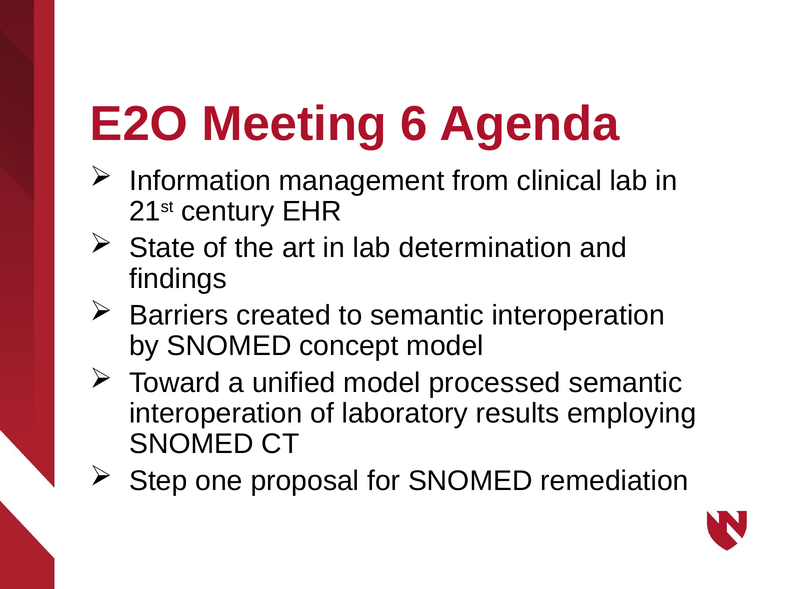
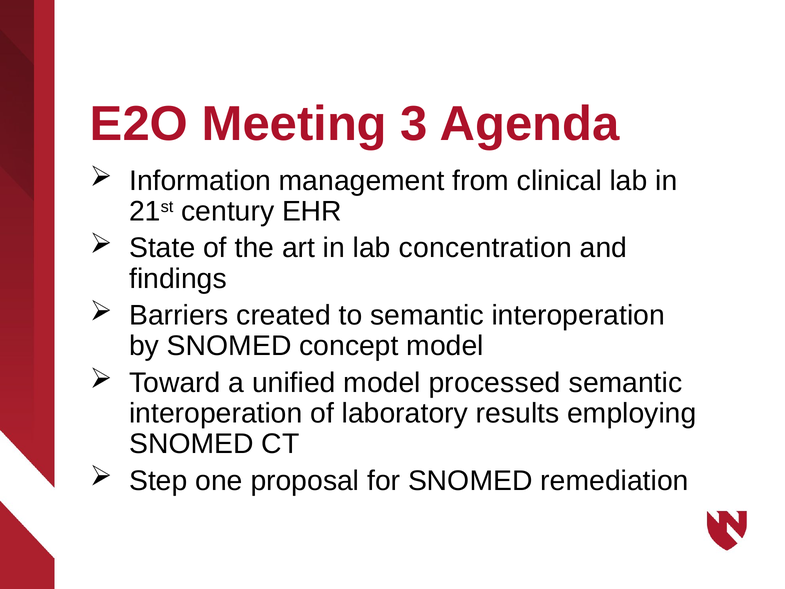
6: 6 -> 3 (414, 124)
determination: determination -> concentration (485, 248)
